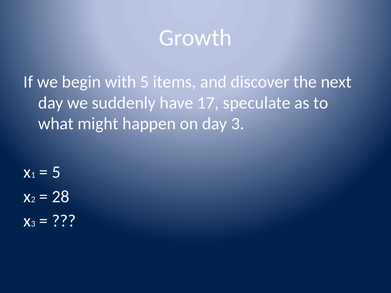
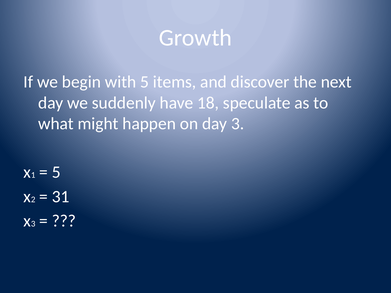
17: 17 -> 18 (208, 103)
28: 28 -> 31 (61, 197)
